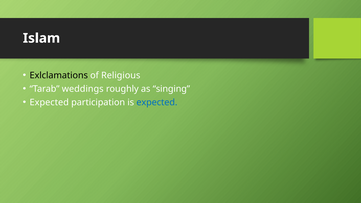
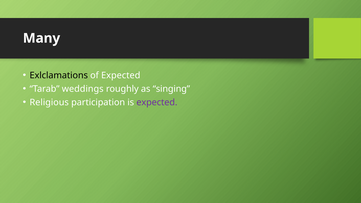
Islam: Islam -> Many (41, 38)
of Religious: Religious -> Expected (121, 75)
Expected: Expected -> Religious (49, 102)
expected colour: blue -> purple (157, 102)
